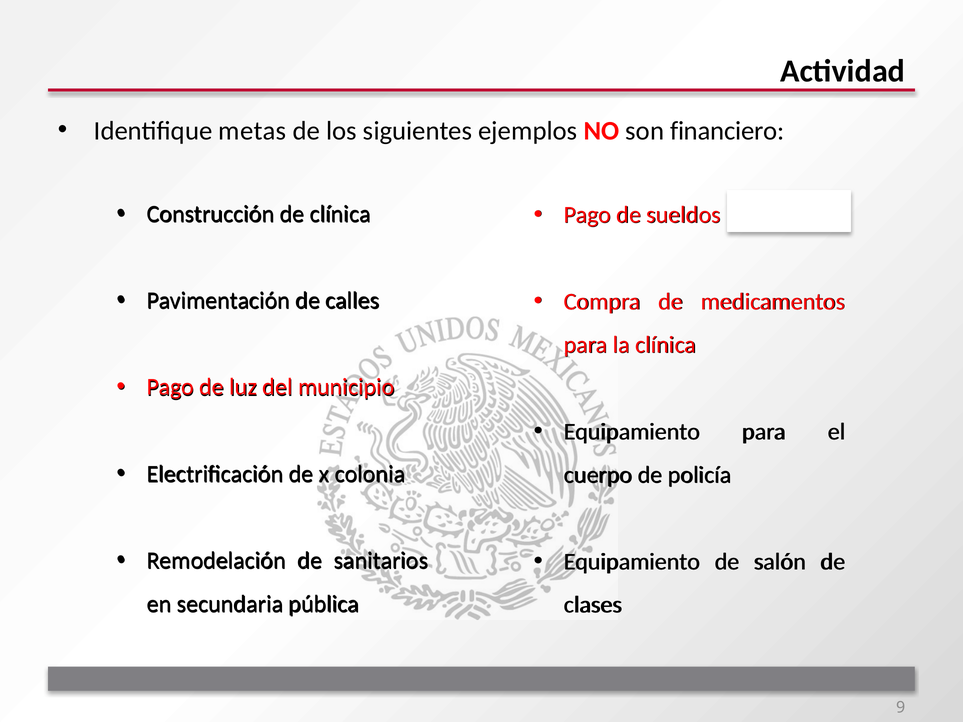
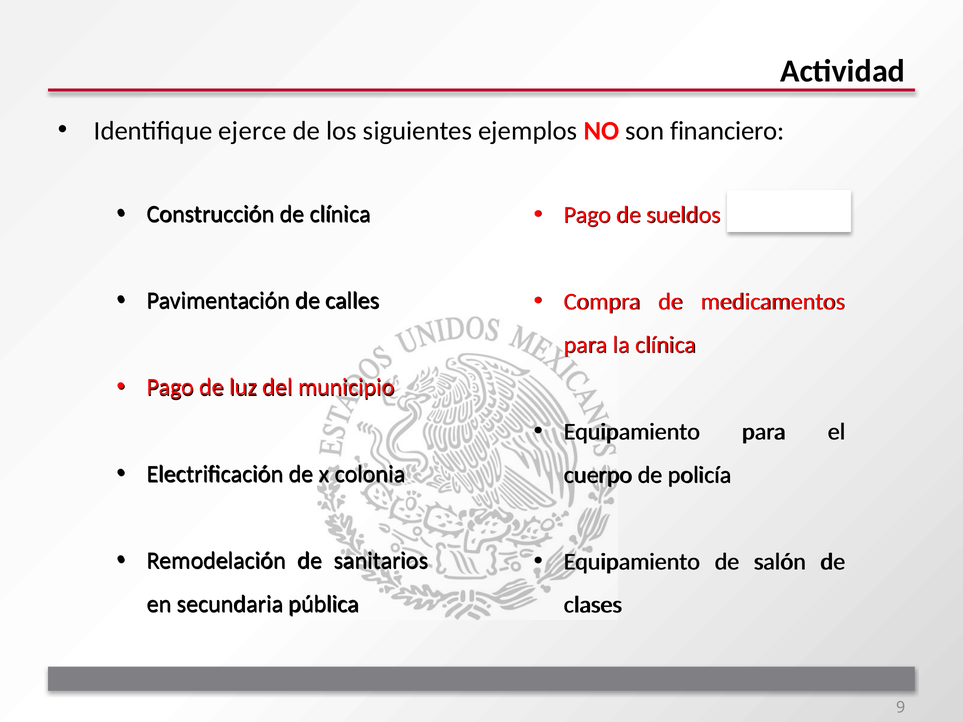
metas: metas -> ejerce (252, 131)
